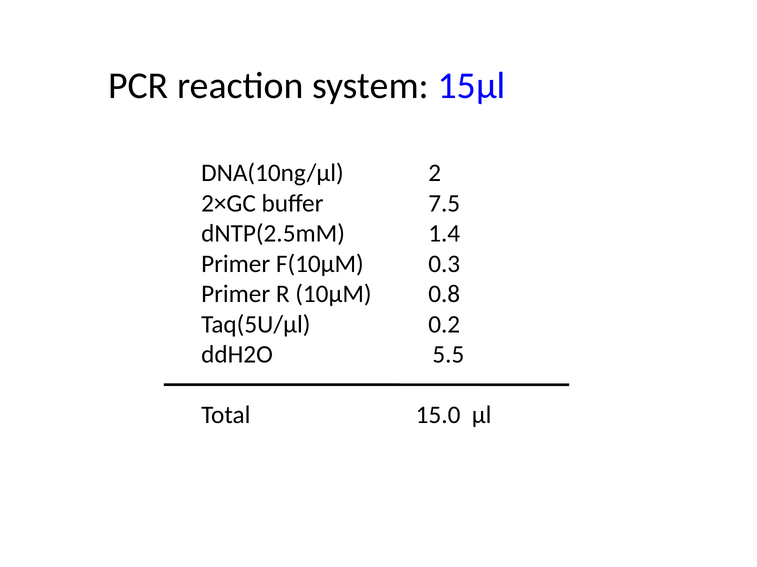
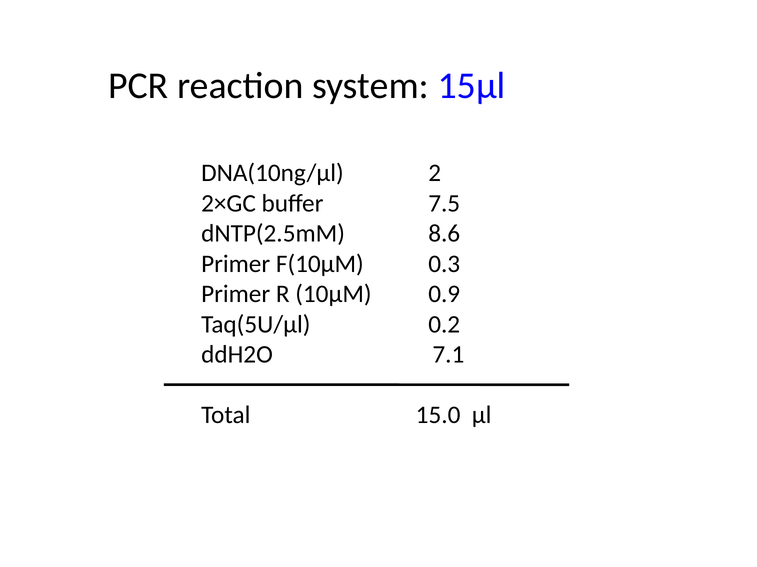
1.4: 1.4 -> 8.6 (444, 234)
0.8: 0.8 -> 0.9 (444, 294)
5.5: 5.5 -> 7.1 (448, 355)
